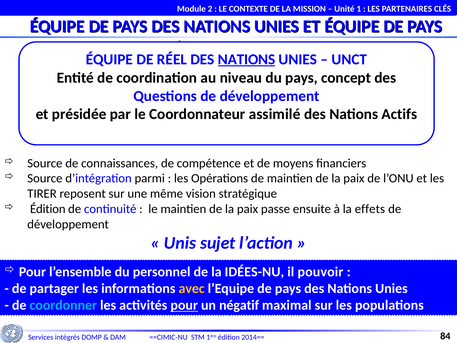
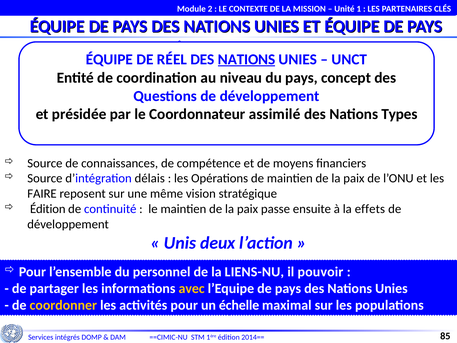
Actifs: Actifs -> Types (399, 114)
parmi: parmi -> délais (150, 178)
TIRER: TIRER -> FAIRE (42, 194)
sujet: sujet -> deux (218, 243)
IDÉES-NU: IDÉES-NU -> LIENS-NU (254, 272)
coordonner colour: light blue -> yellow (63, 305)
pour underline: present -> none (184, 305)
négatif: négatif -> échelle (239, 305)
84: 84 -> 85 (445, 336)
